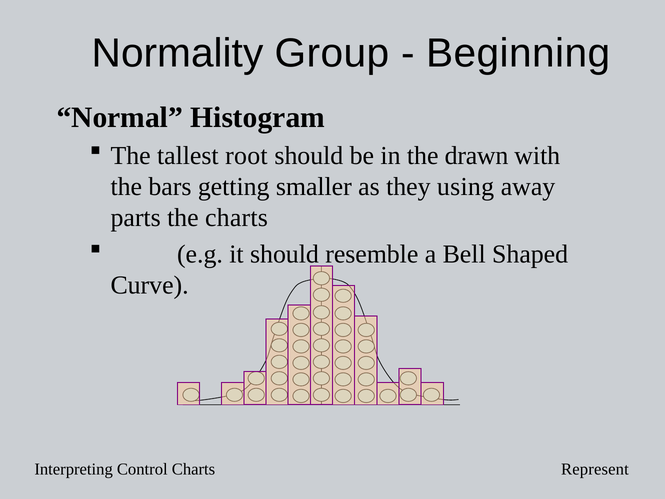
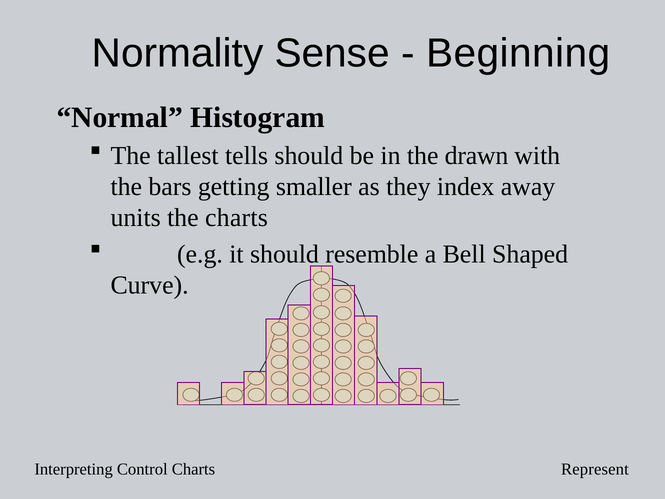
Group: Group -> Sense (332, 53)
root: root -> tells (247, 156)
using: using -> index (466, 187)
parts: parts -> units (136, 218)
